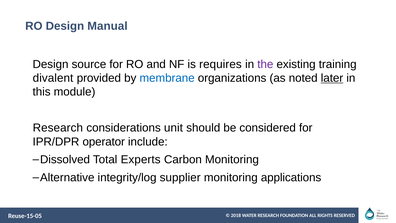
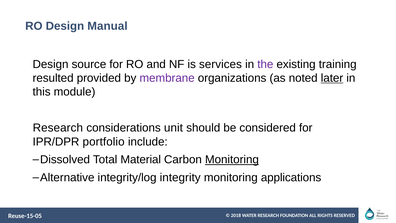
requires: requires -> services (220, 64)
divalent: divalent -> resulted (53, 78)
membrane colour: blue -> purple (167, 78)
operator: operator -> portfolio (104, 142)
Experts: Experts -> Material (141, 159)
Monitoring underline: none -> present (232, 159)
supplier: supplier -> integrity (180, 177)
